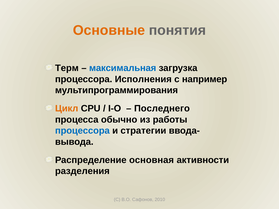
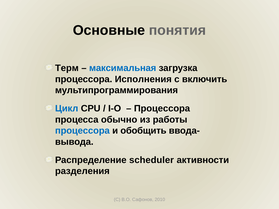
Основные colour: orange -> black (109, 30)
например: например -> включить (205, 79)
Цикл colour: orange -> blue (67, 109)
Последнего: Последнего -> Процессора (162, 109)
стратегии: стратегии -> обобщить (143, 131)
основная: основная -> scheduler (152, 160)
